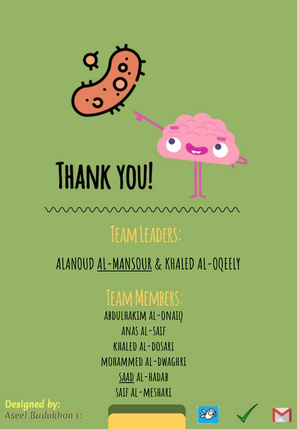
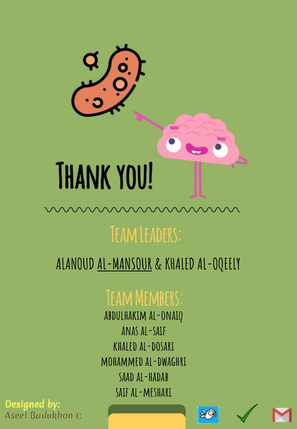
saad underline: present -> none (127, 377)
